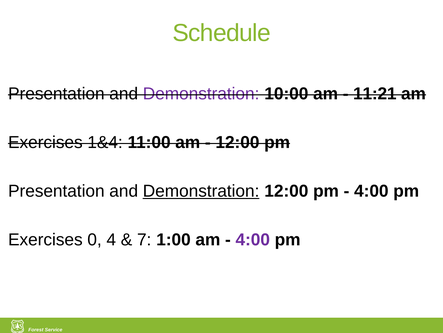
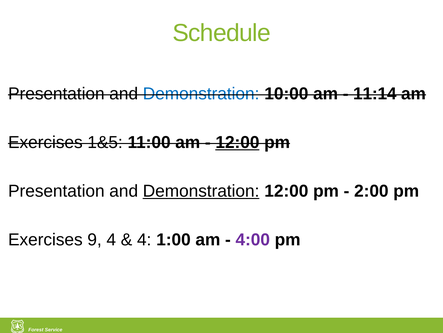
Demonstration colour: purple -> blue (201, 93)
11:21: 11:21 -> 11:14 (375, 93)
1&4: 1&4 -> 1&5 (105, 142)
12:00 underline: none -> present (237, 142)
4:00: 4:00 -> 2:00 (371, 191)
0: 0 -> 9 (95, 239)
7: 7 -> 4 (144, 239)
